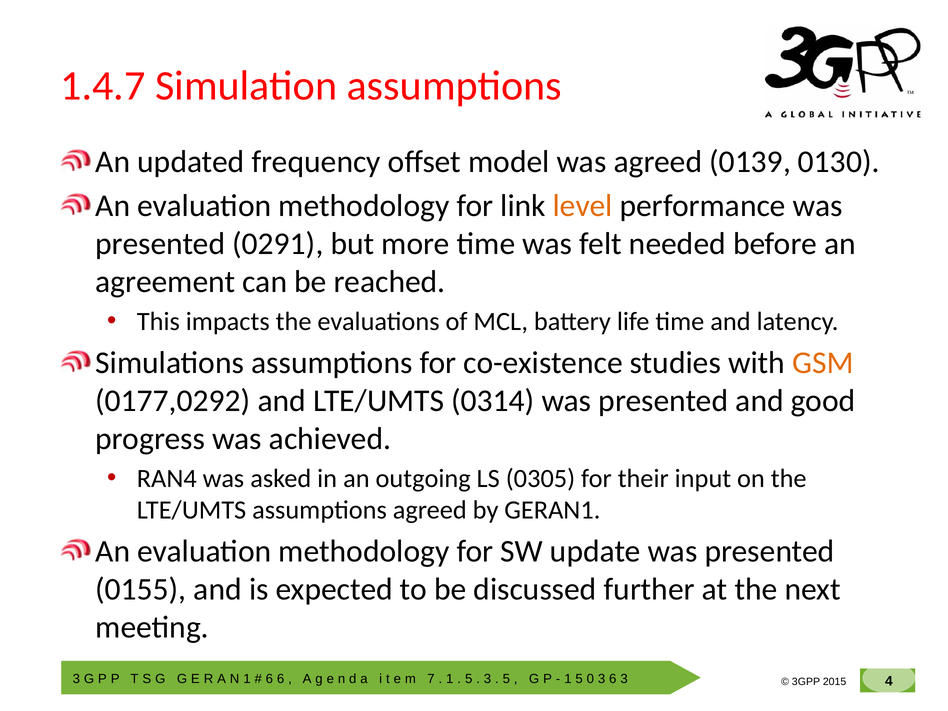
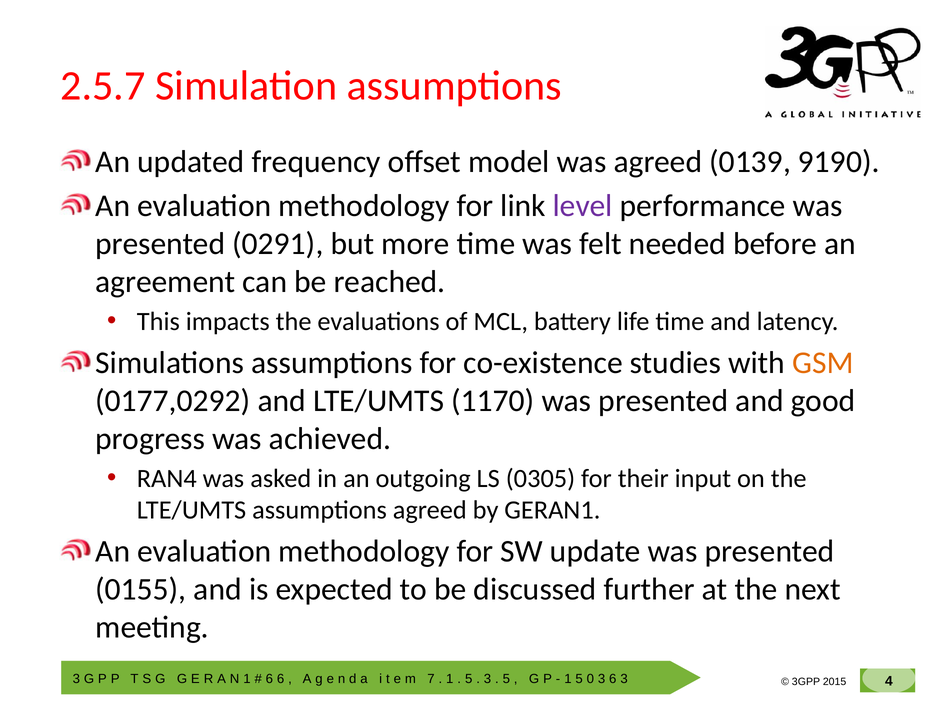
1.4.7: 1.4.7 -> 2.5.7 (103, 86)
0130: 0130 -> 9190 (839, 162)
level colour: orange -> purple (583, 206)
0314: 0314 -> 1170 (493, 401)
